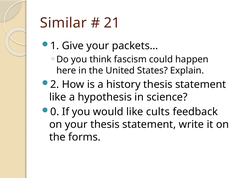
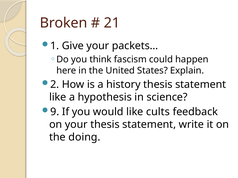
Similar: Similar -> Broken (64, 23)
0: 0 -> 9 (55, 112)
forms: forms -> doing (84, 137)
